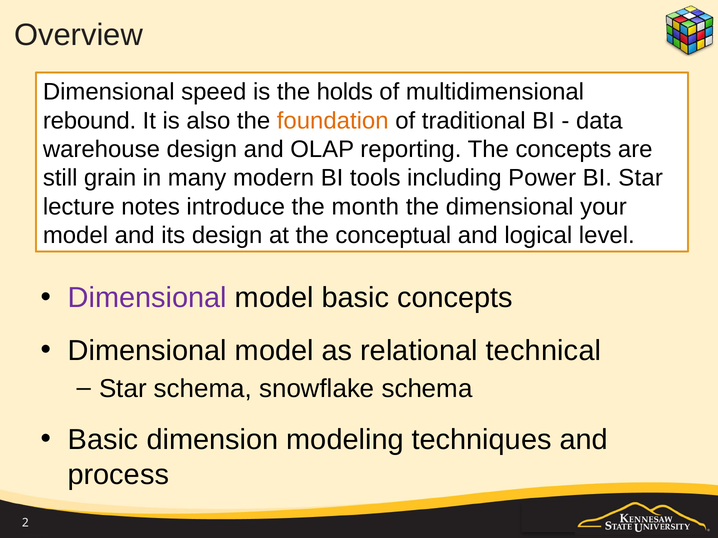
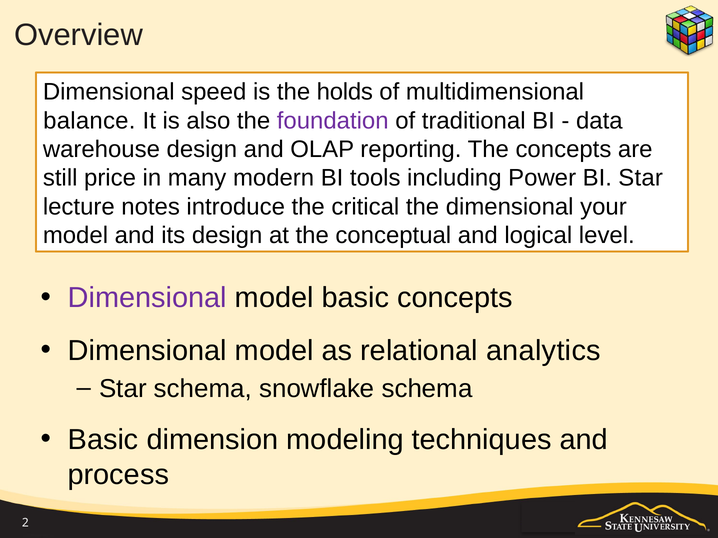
rebound: rebound -> balance (89, 121)
foundation colour: orange -> purple (333, 121)
grain: grain -> price (110, 178)
month: month -> critical (365, 207)
technical: technical -> analytics (543, 351)
